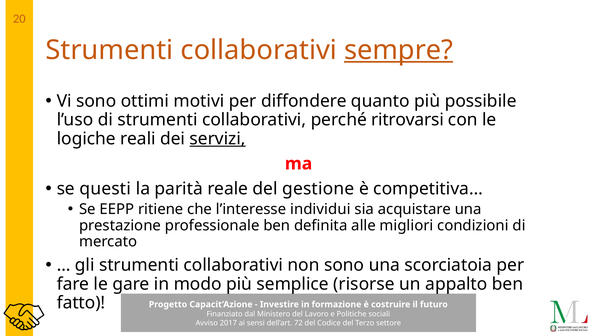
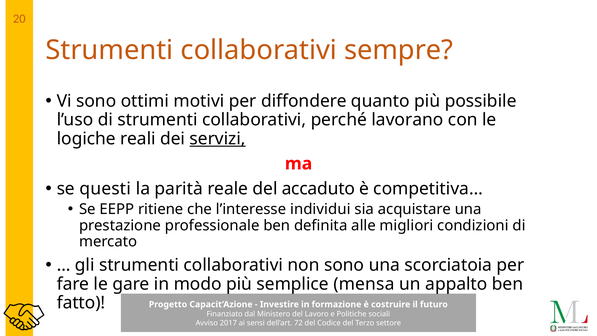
sempre underline: present -> none (399, 50)
ritrovarsi: ritrovarsi -> lavorano (407, 120)
gestione: gestione -> accaduto (318, 189)
risorse: risorse -> mensa (364, 284)
